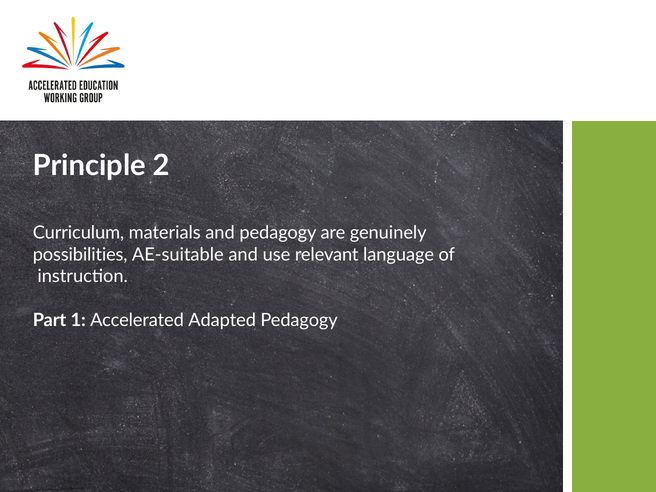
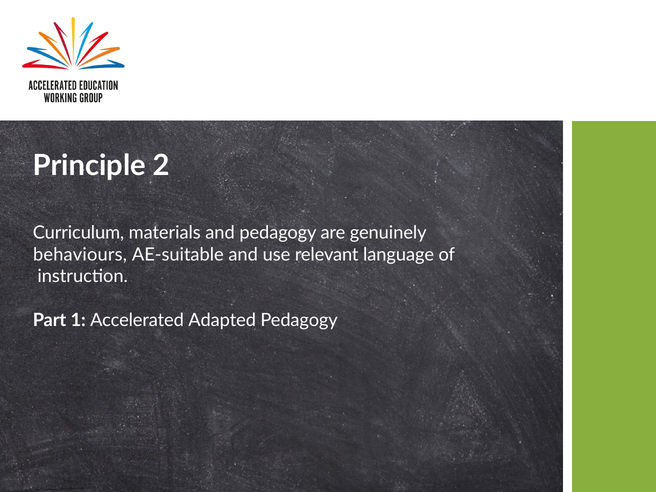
possibilities: possibilities -> behaviours (80, 255)
